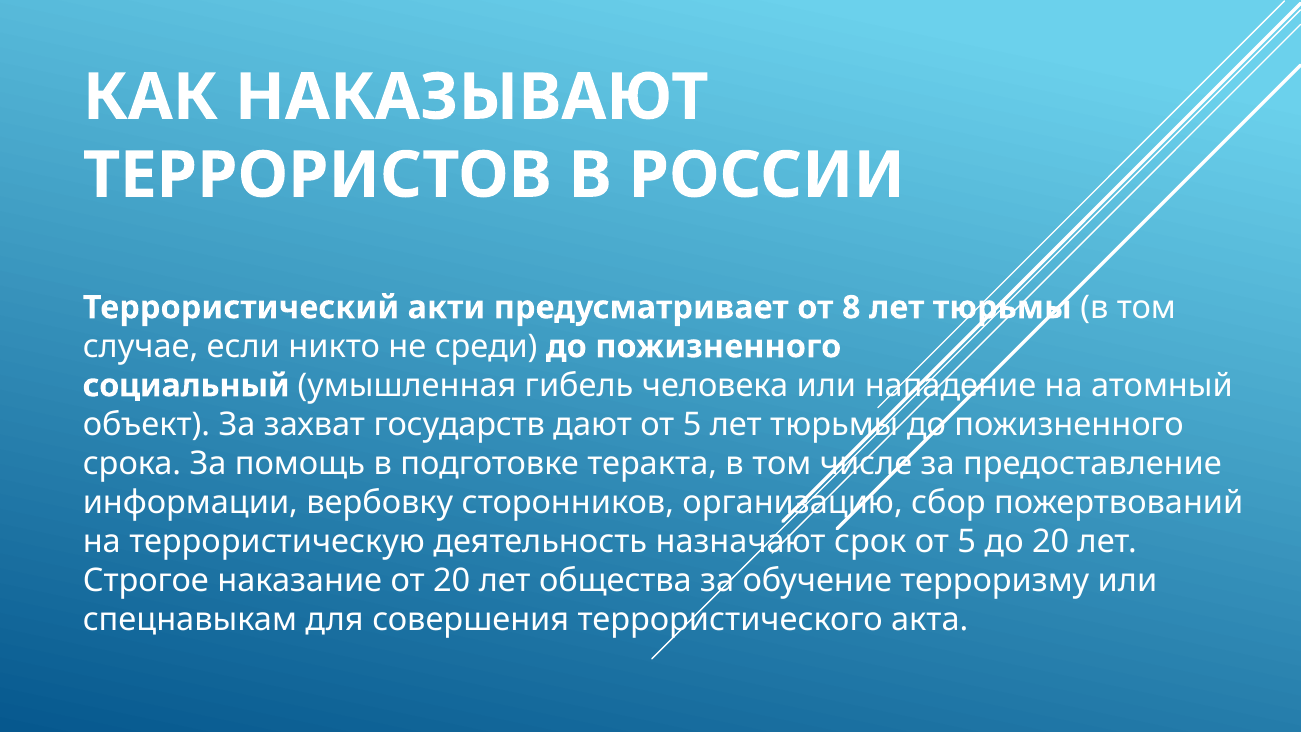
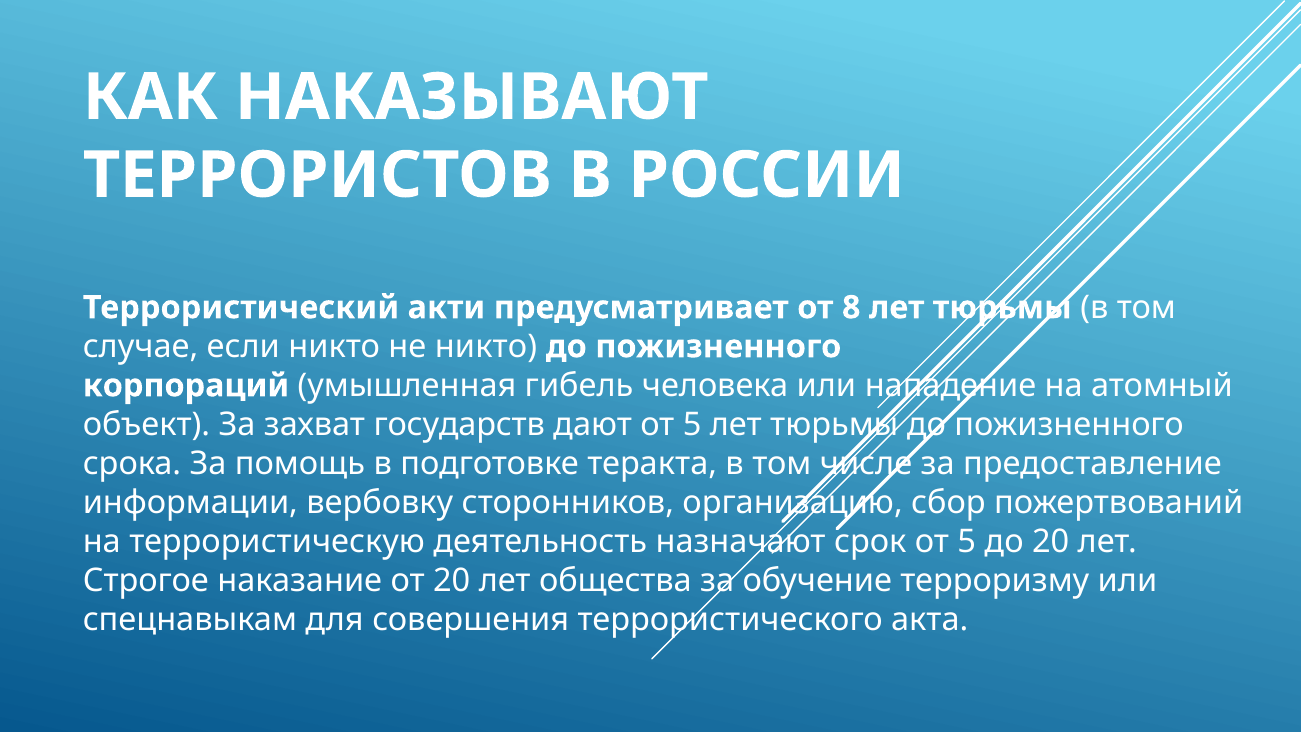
не среди: среди -> никто (486, 347)
социальный: социальный -> корпораций (186, 386)
